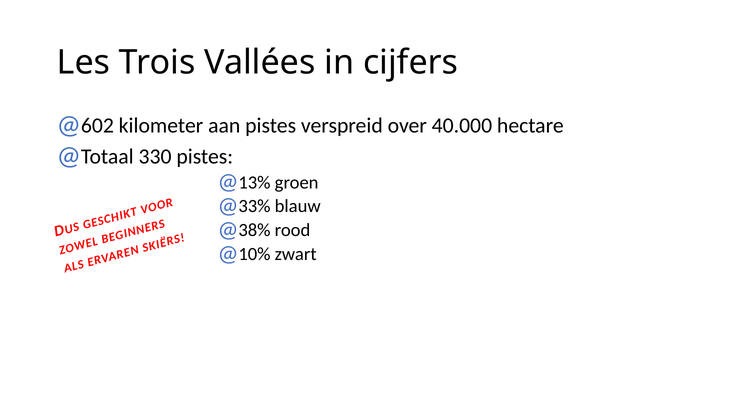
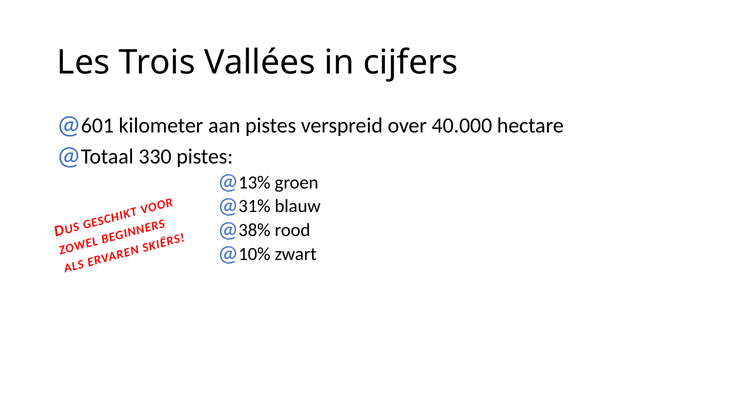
602: 602 -> 601 (97, 126)
33%: 33% -> 31% (254, 207)
